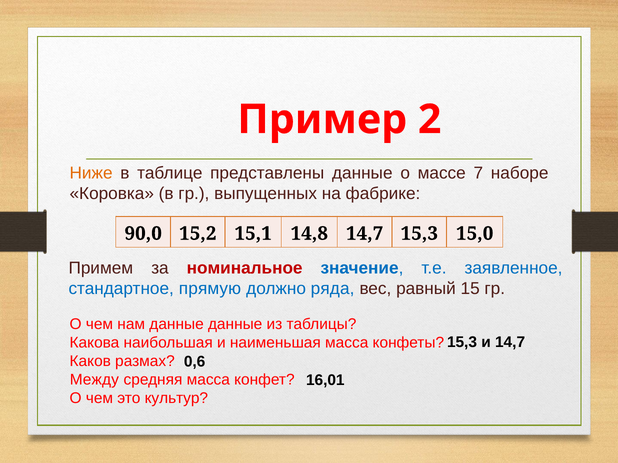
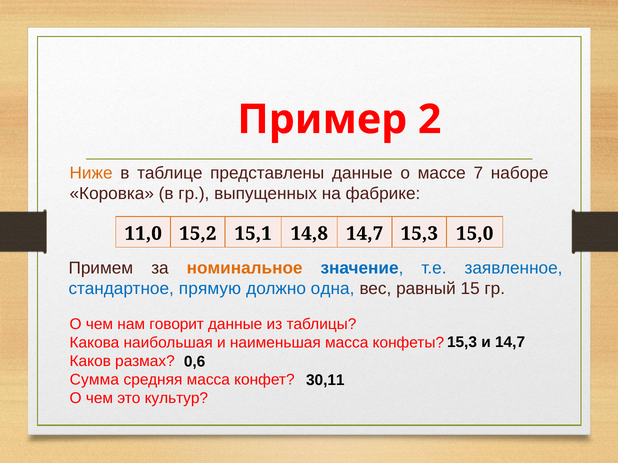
90,0: 90,0 -> 11,0 (143, 234)
номинальное colour: red -> orange (245, 268)
ряда: ряда -> одна (333, 289)
нам данные: данные -> говорит (177, 325)
Между: Между -> Сумма (94, 380)
16,01: 16,01 -> 30,11 (325, 381)
